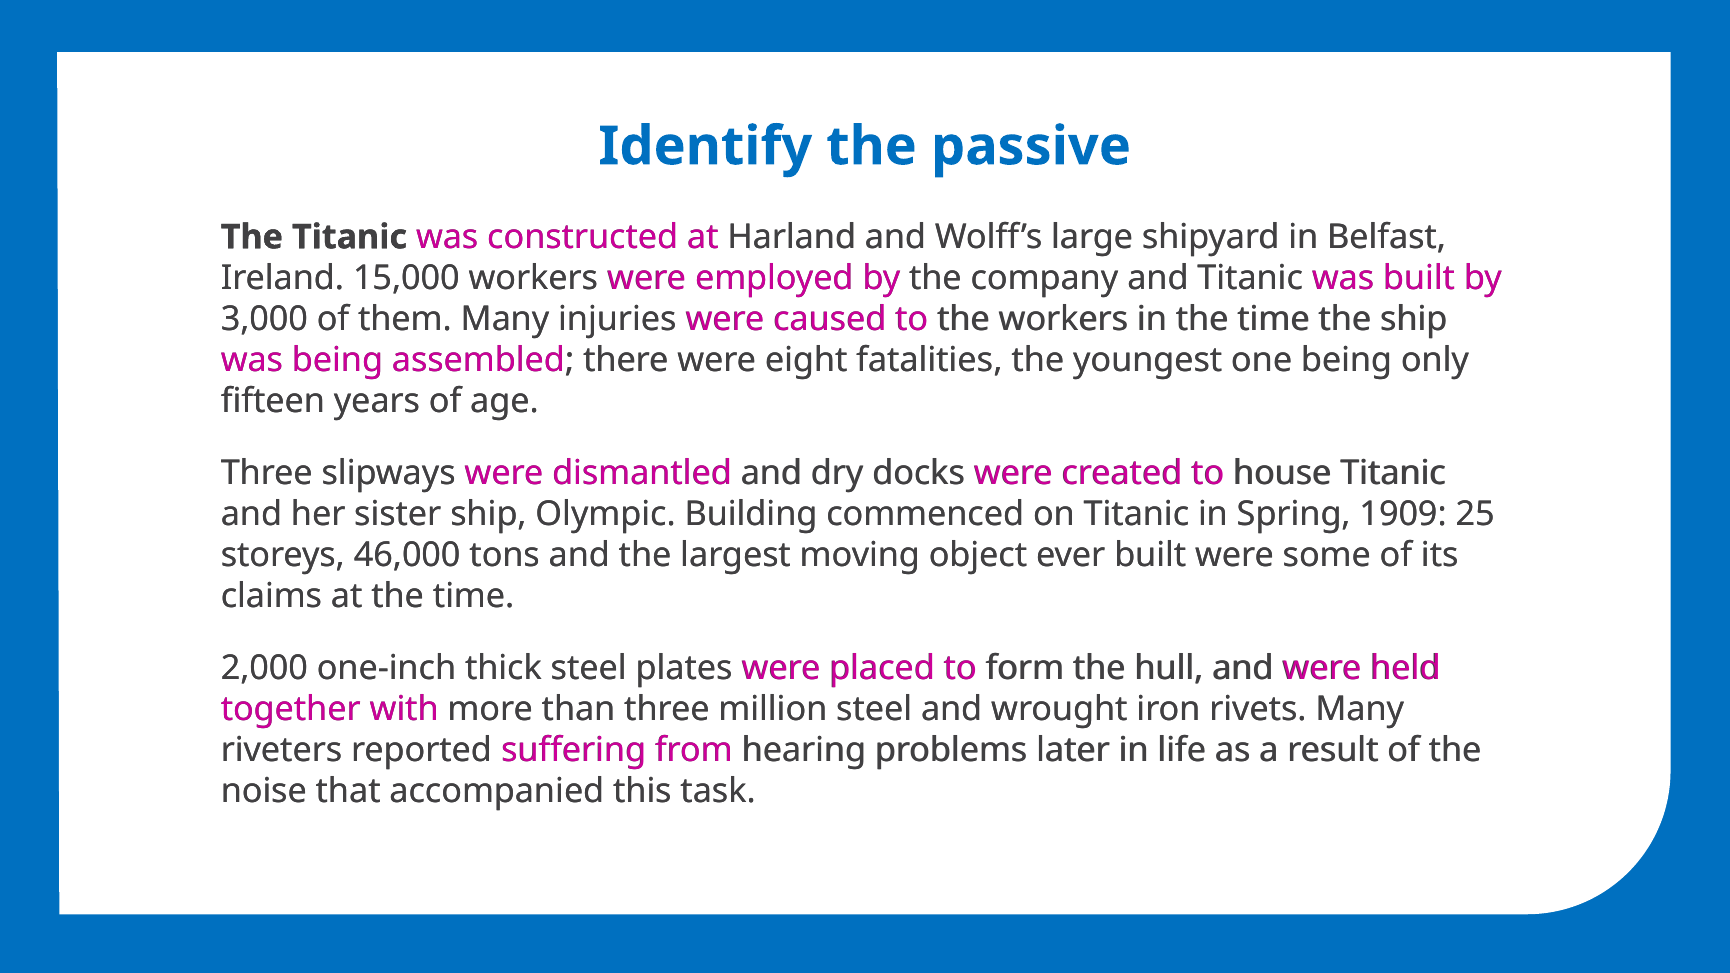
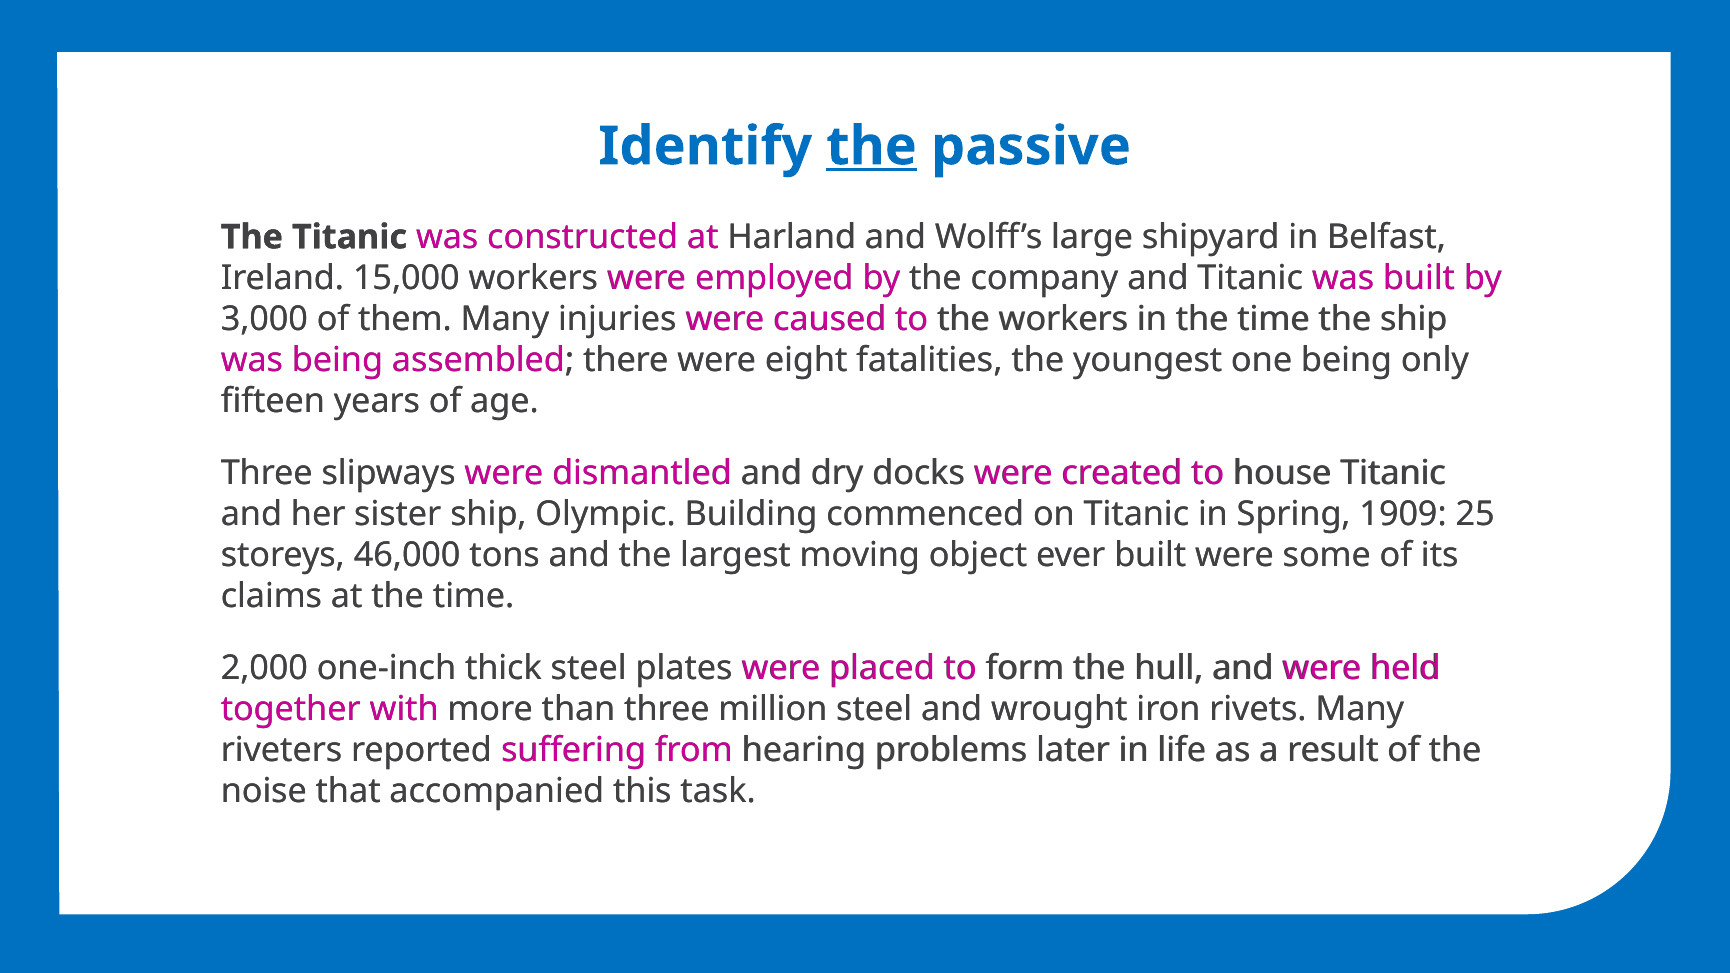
the underline: none -> present (872, 146)
